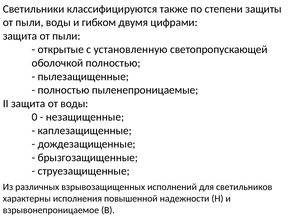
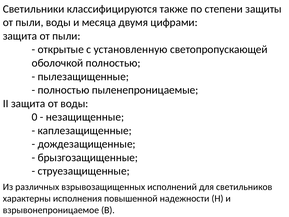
гибком: гибком -> месяца (99, 22)
